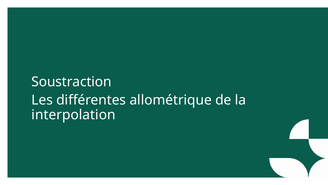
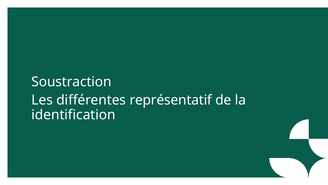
allométrique: allométrique -> représentatif (171, 100)
interpolation: interpolation -> identification (74, 115)
